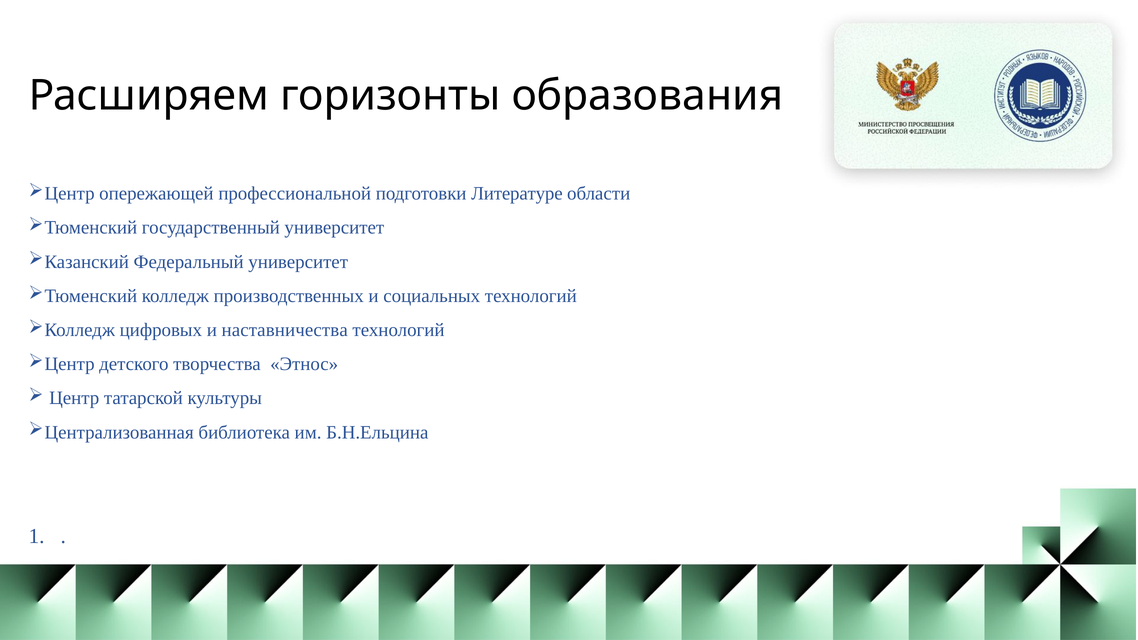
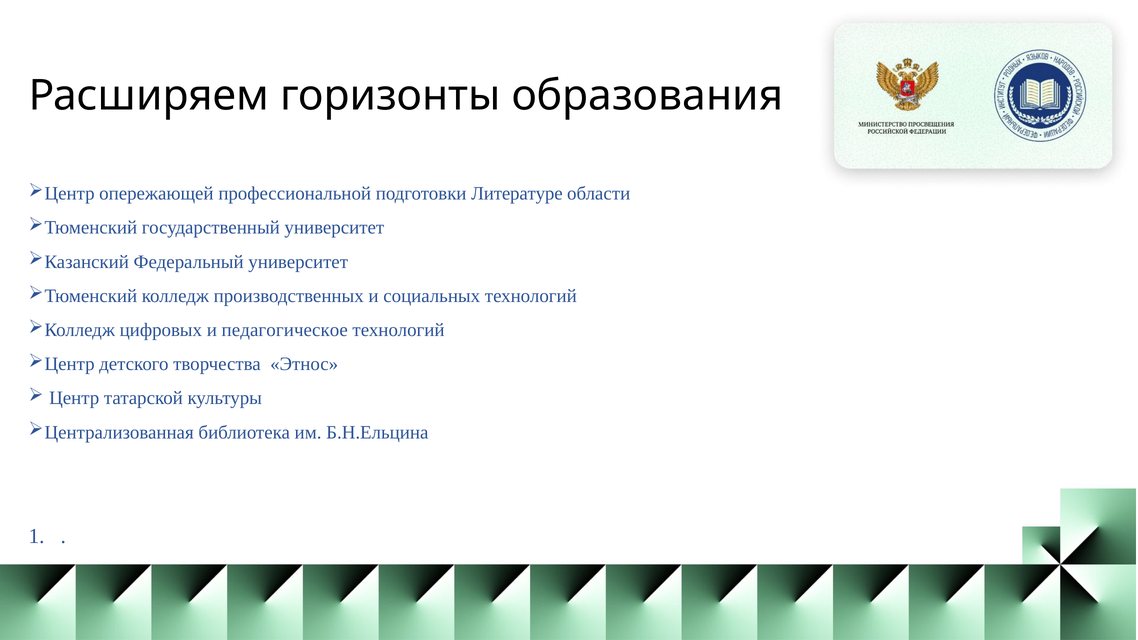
наставничества: наставничества -> педагогическое (285, 330)
